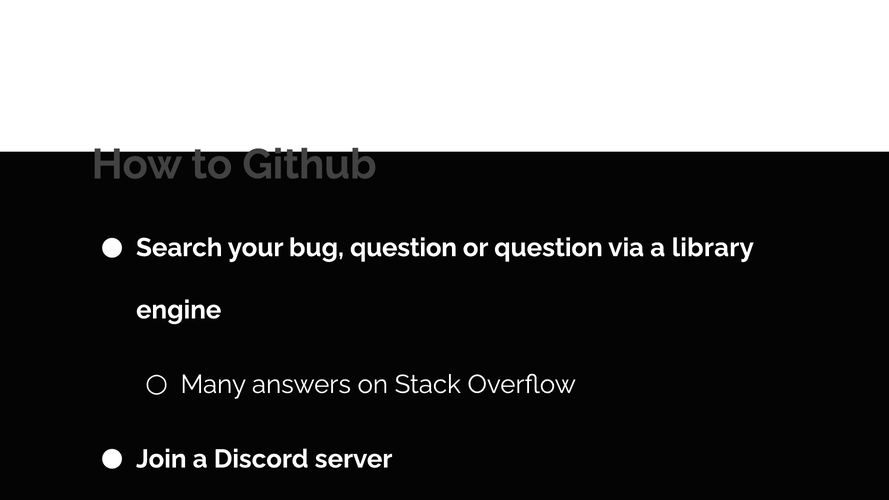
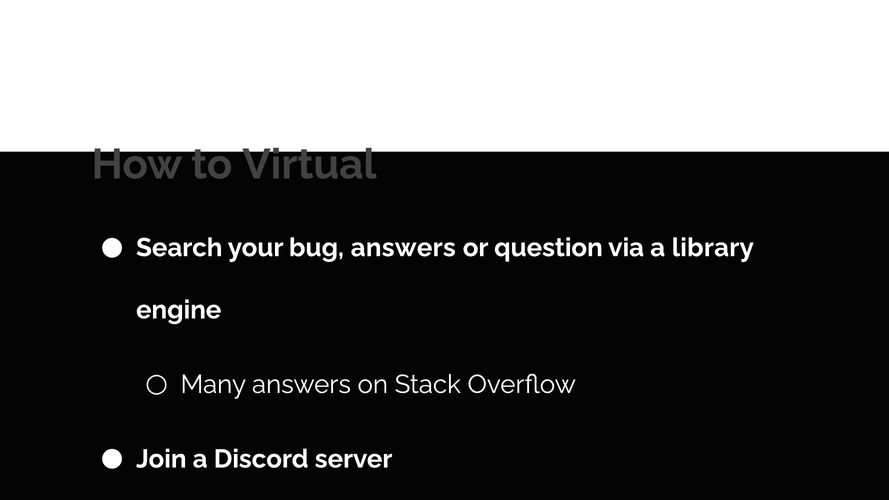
Github: Github -> Virtual (309, 165)
bug question: question -> answers (403, 248)
